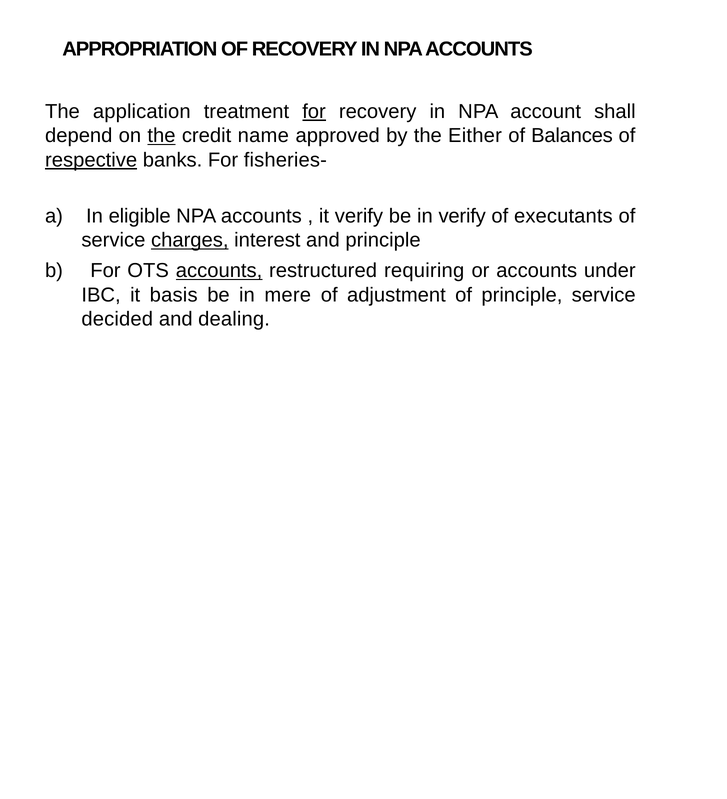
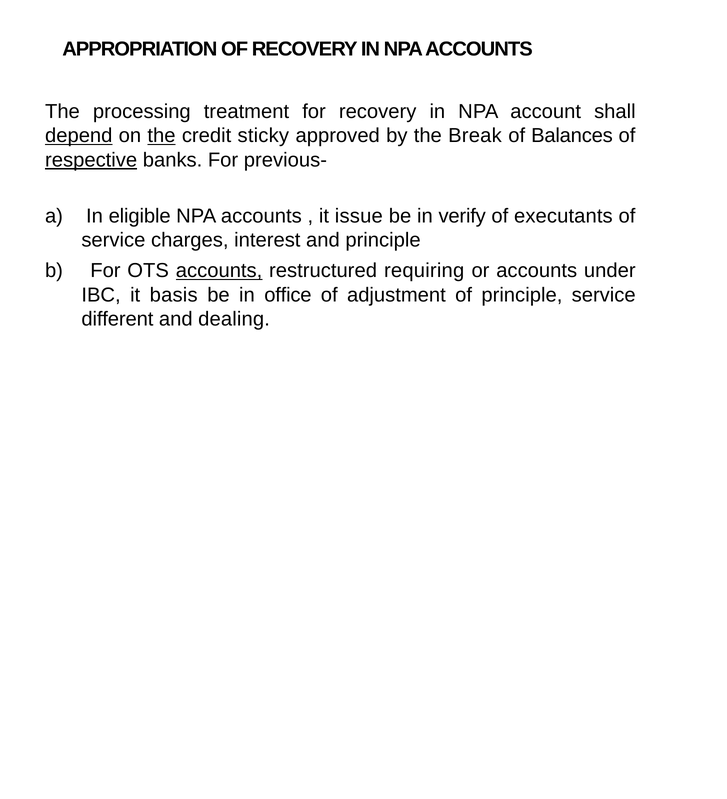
application: application -> processing (142, 112)
for underline: present -> none (314, 112)
depend underline: none -> present (79, 136)
name: name -> sticky (263, 136)
Either: Either -> Break (475, 136)
fisheries-: fisheries- -> previous- (285, 160)
it verify: verify -> issue (359, 216)
charges underline: present -> none (190, 240)
mere: mere -> office (288, 295)
decided: decided -> different (117, 320)
